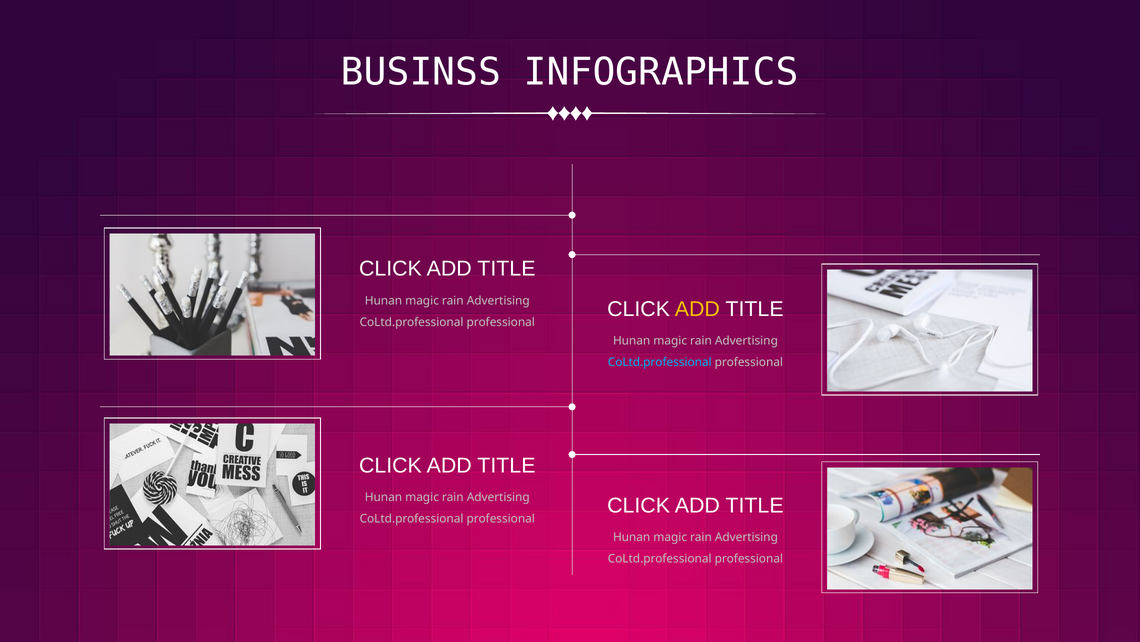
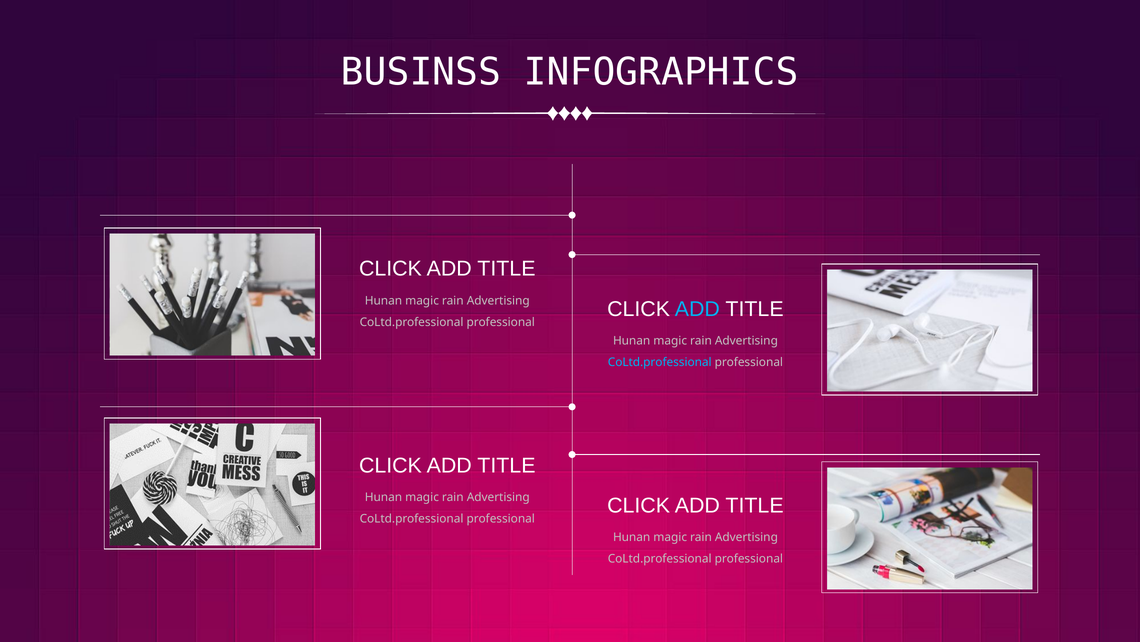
ADD colour: yellow -> light blue (697, 309)
